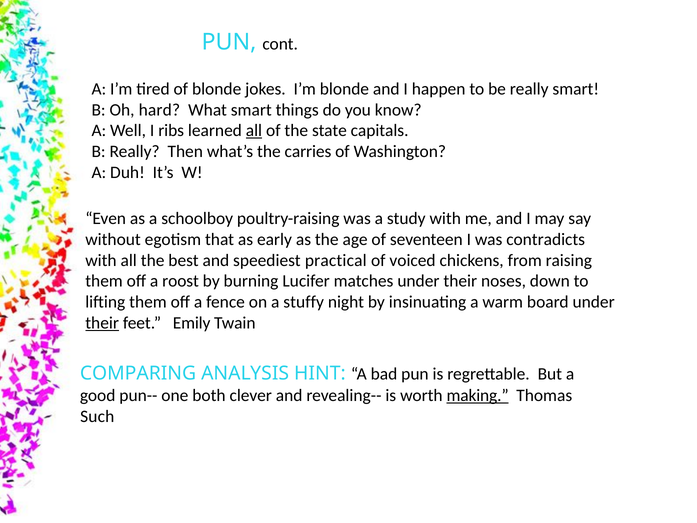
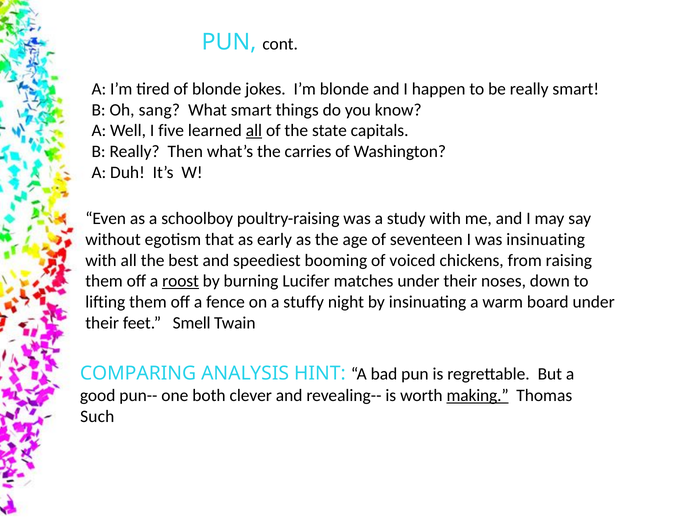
hard: hard -> sang (159, 110)
ribs: ribs -> five (171, 131)
was contradicts: contradicts -> insinuating (546, 239)
practical: practical -> booming (336, 260)
roost underline: none -> present (181, 281)
their underline: present -> none (102, 323)
Emily: Emily -> Smell (192, 323)
